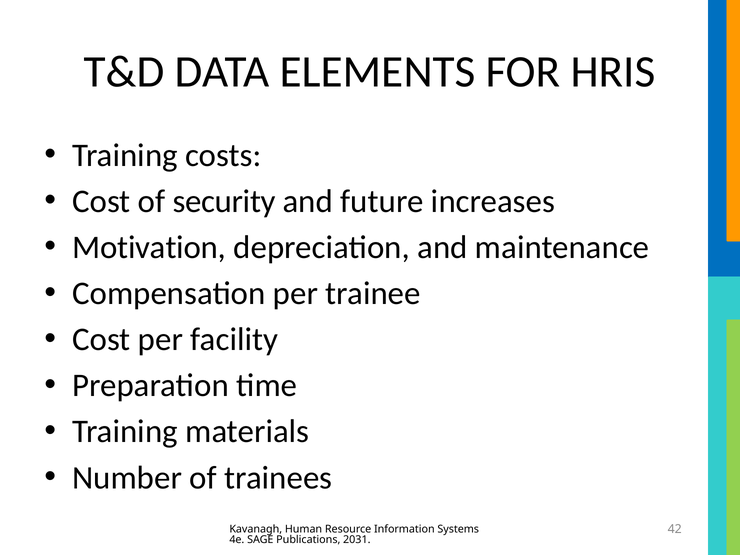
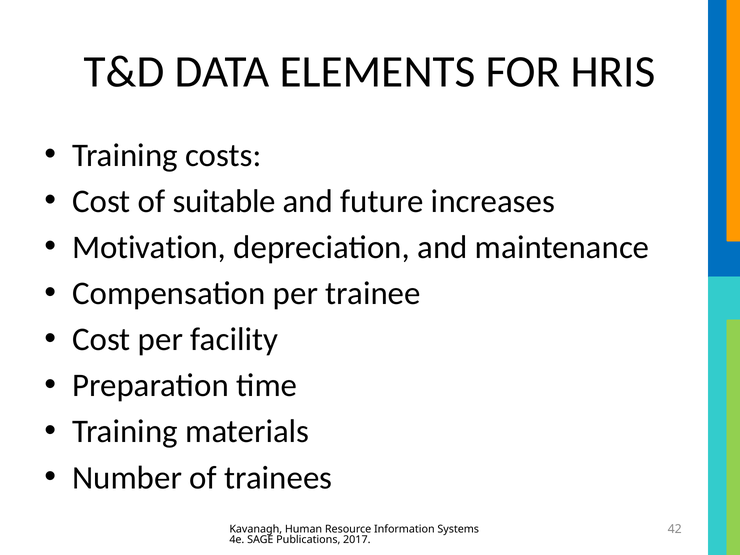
security: security -> suitable (224, 201)
2031: 2031 -> 2017 (357, 540)
